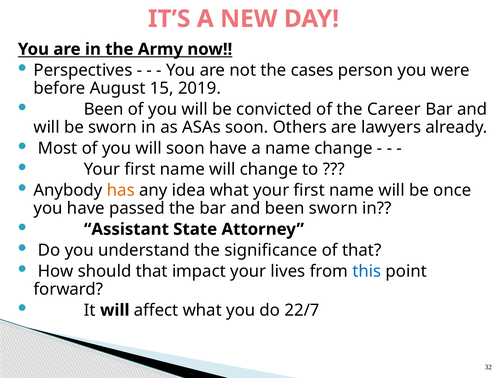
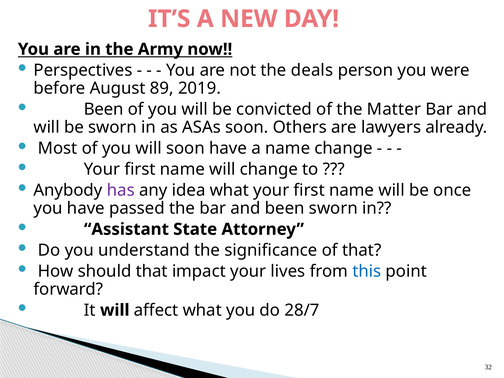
cases: cases -> deals (312, 70)
15: 15 -> 89 (162, 88)
Career: Career -> Matter (394, 109)
has colour: orange -> purple (121, 190)
22/7: 22/7 -> 28/7 (302, 310)
